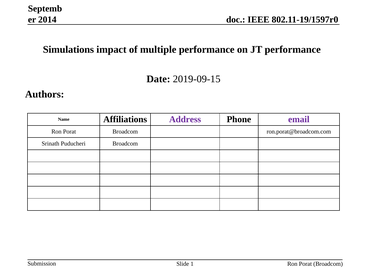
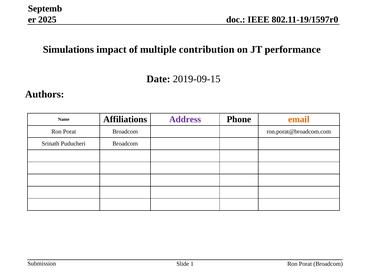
2014: 2014 -> 2025 (47, 20)
multiple performance: performance -> contribution (207, 50)
email colour: purple -> orange (299, 120)
